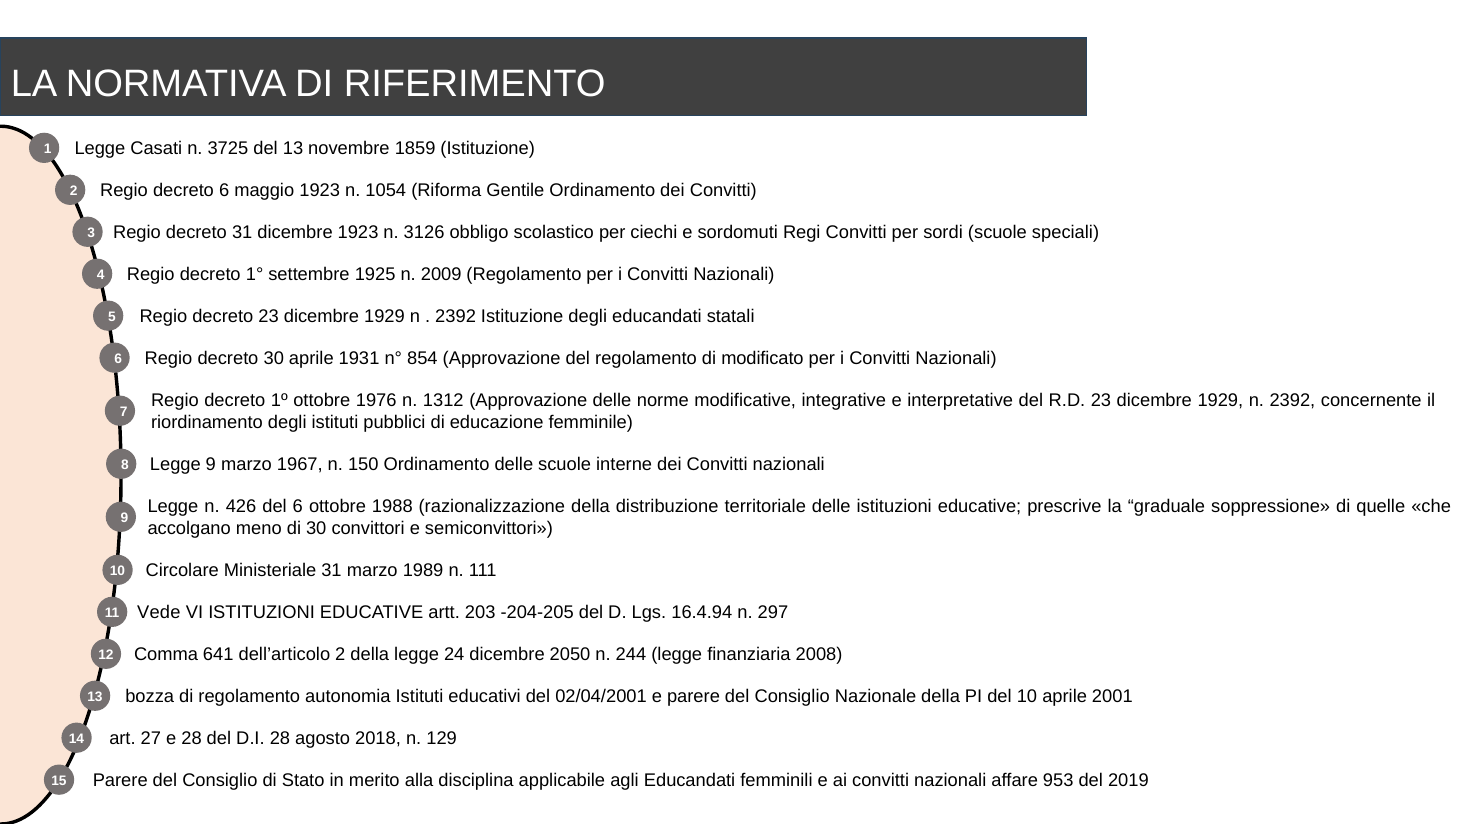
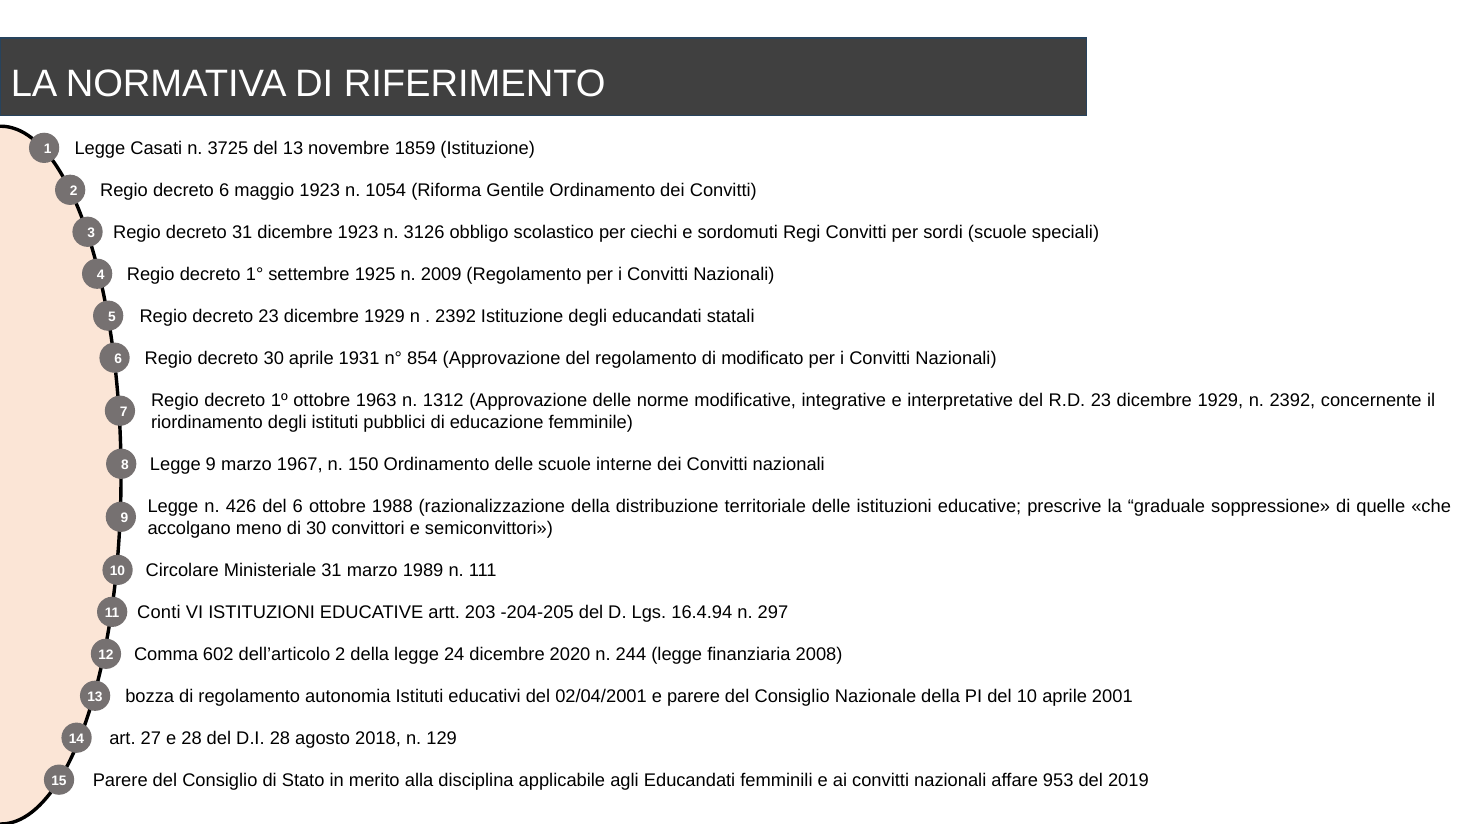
1976: 1976 -> 1963 (376, 401)
Vede: Vede -> Conti (159, 613)
641: 641 -> 602 (218, 655)
2050: 2050 -> 2020 (570, 655)
